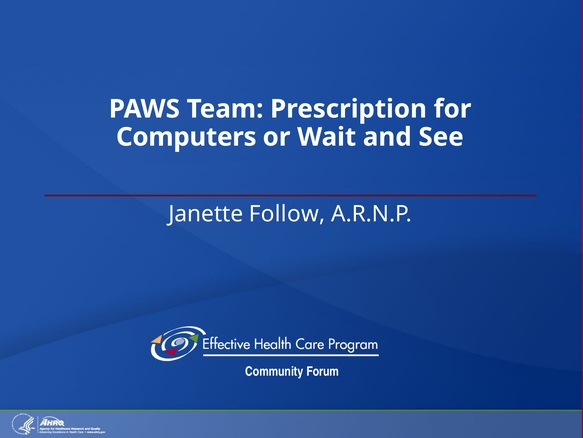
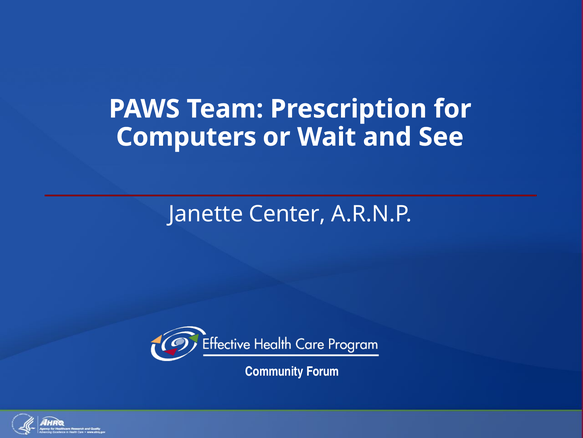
Follow: Follow -> Center (287, 214)
